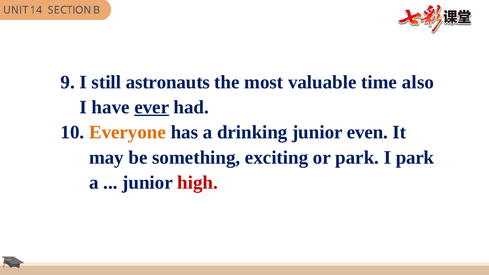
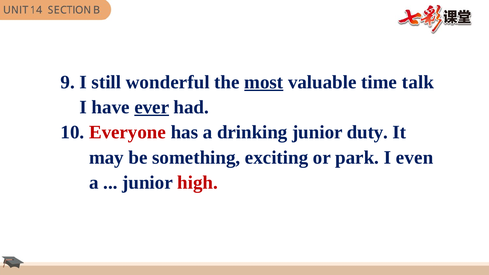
astronauts: astronauts -> wonderful (168, 82)
most underline: none -> present (264, 82)
also: also -> talk (418, 82)
Everyone colour: orange -> red (127, 132)
even: even -> duty (367, 132)
I park: park -> even (415, 157)
